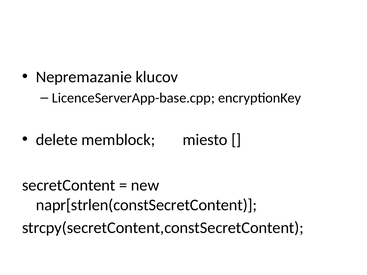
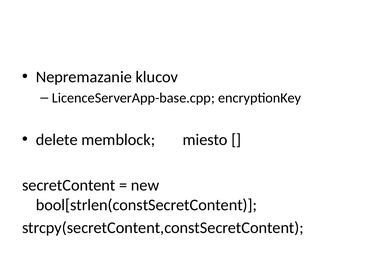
napr[strlen(constSecretContent: napr[strlen(constSecretContent -> bool[strlen(constSecretContent (146, 205)
